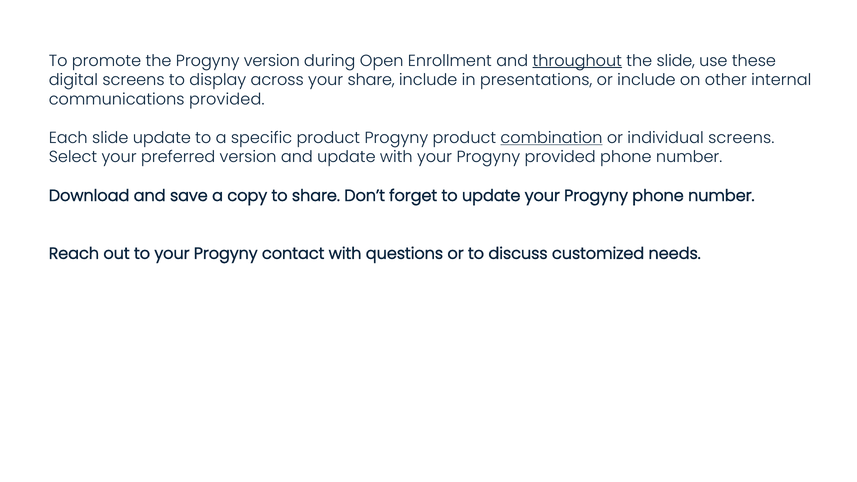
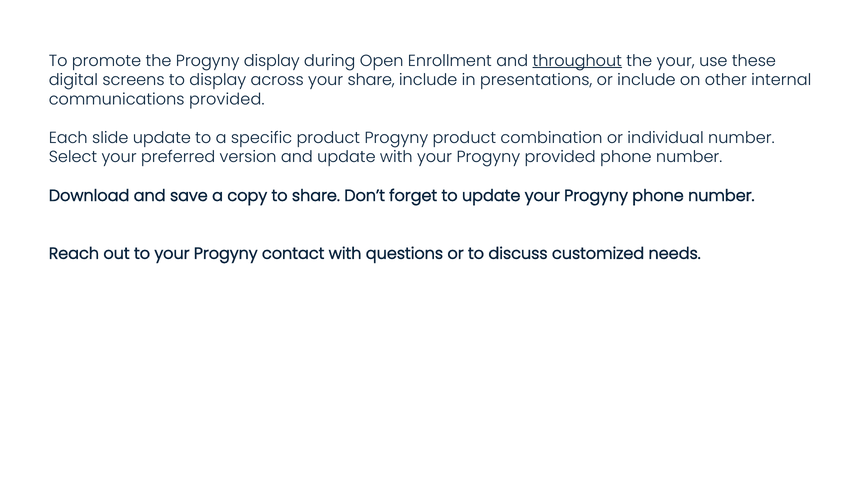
Progyny version: version -> display (272, 61)
the slide: slide -> your (676, 61)
combination underline: present -> none (551, 138)
individual screens: screens -> number (741, 138)
